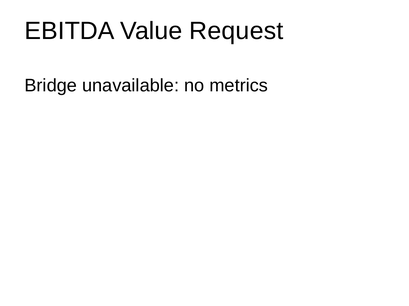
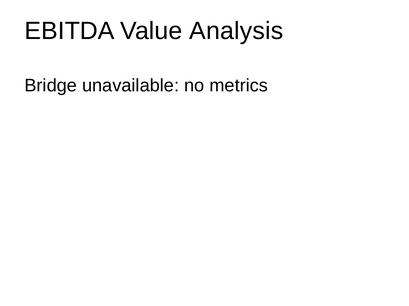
Request: Request -> Analysis (236, 31)
